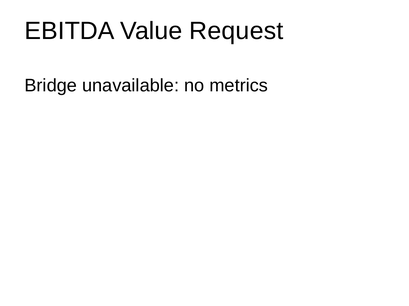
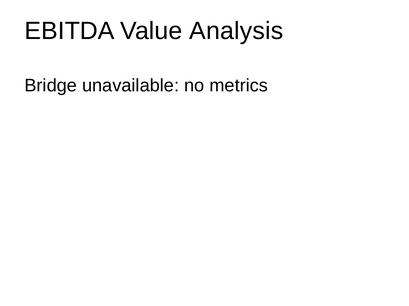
Request: Request -> Analysis (236, 31)
